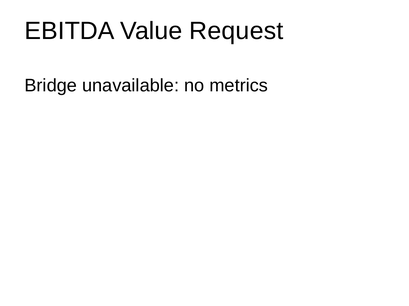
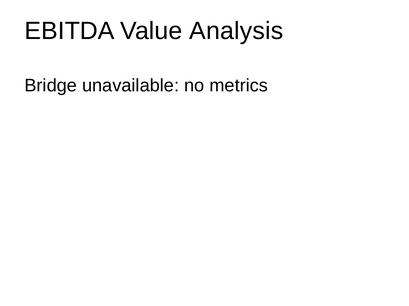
Request: Request -> Analysis (236, 31)
